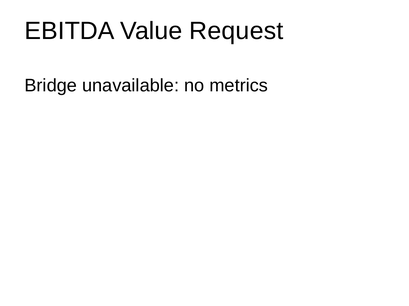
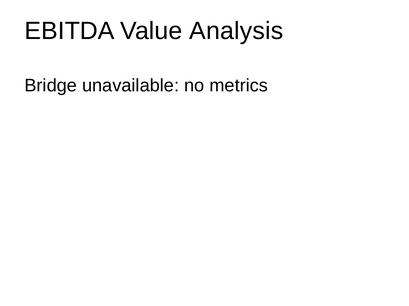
Request: Request -> Analysis (236, 31)
